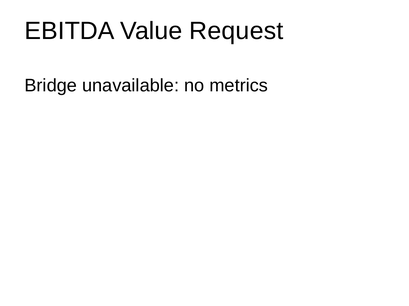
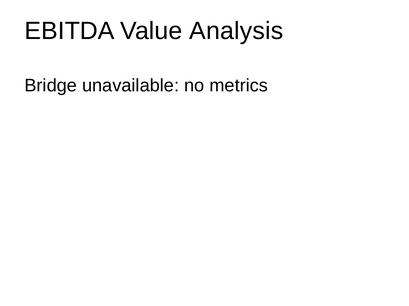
Request: Request -> Analysis (236, 31)
